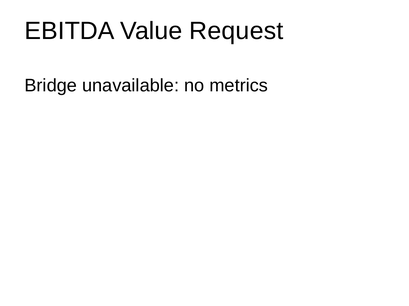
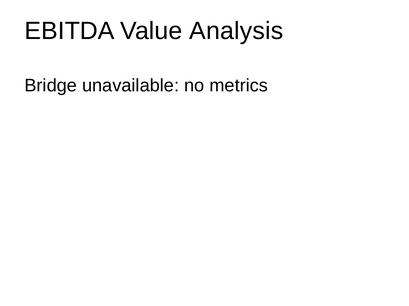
Request: Request -> Analysis (236, 31)
